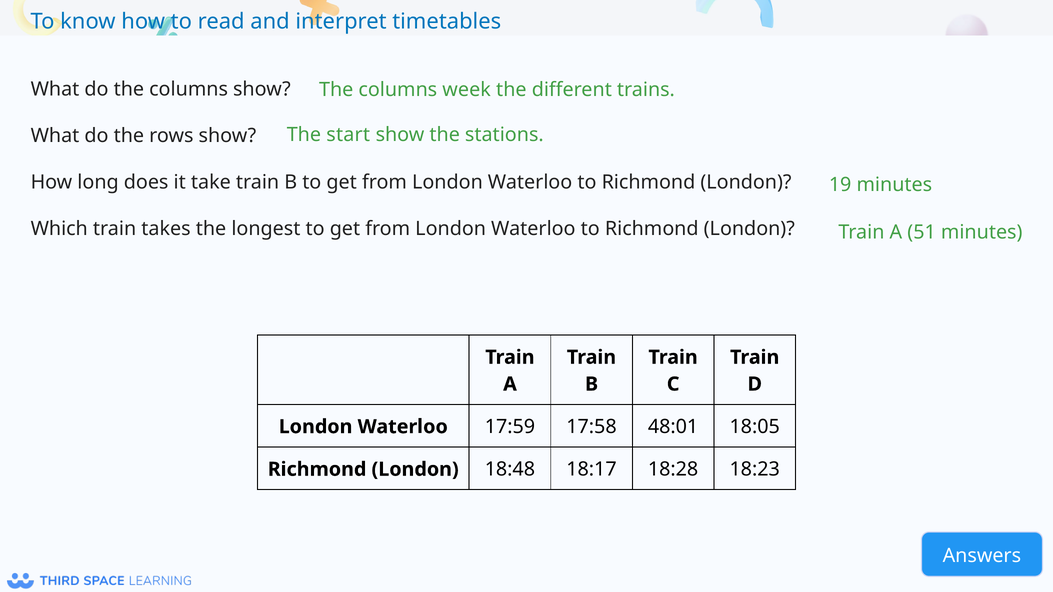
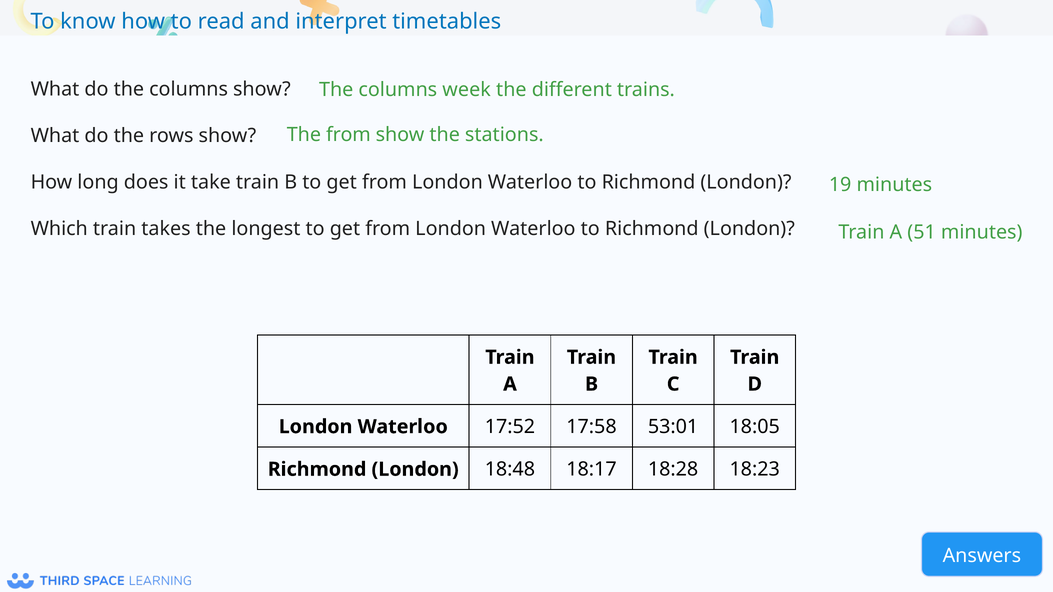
The start: start -> from (348, 135)
17:59: 17:59 -> 17:52 (510, 427)
48:01: 48:01 -> 53:01 (673, 427)
